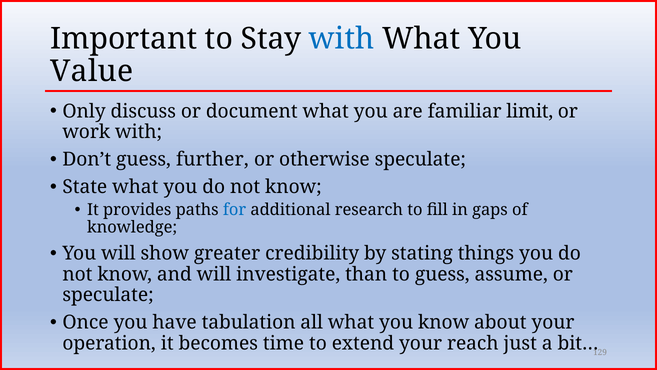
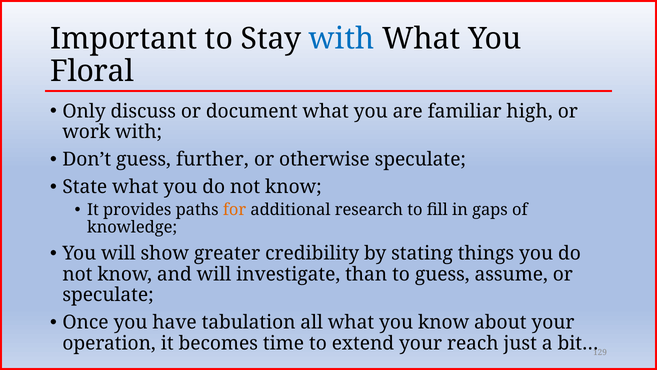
Value: Value -> Floral (92, 71)
limit: limit -> high (530, 111)
for colour: blue -> orange (235, 210)
